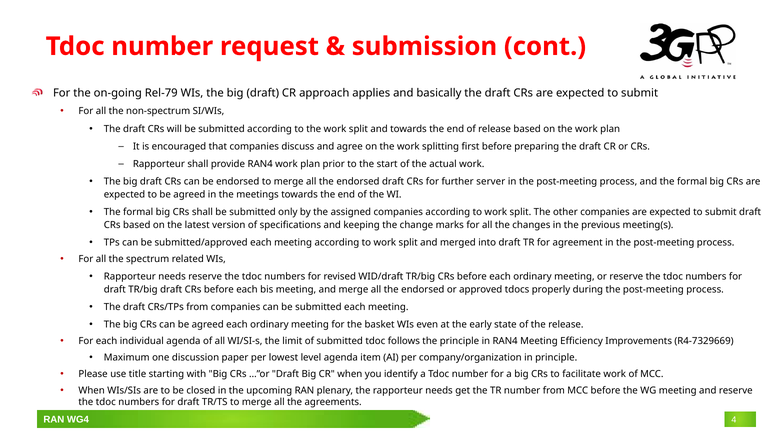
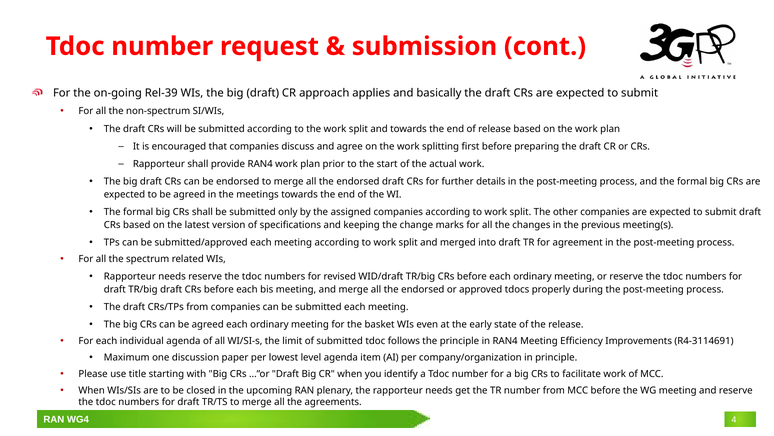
Rel-79: Rel-79 -> Rel-39 (161, 93)
server: server -> details (491, 181)
R4-7329669: R4-7329669 -> R4-3114691 (704, 341)
